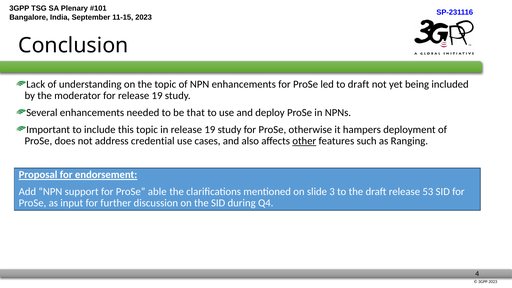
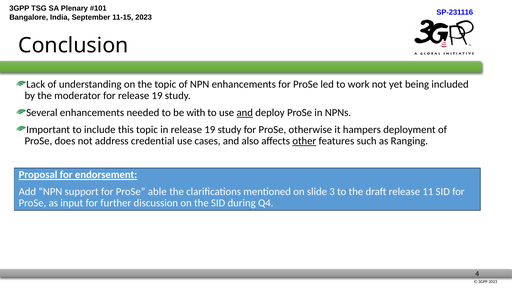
to draft: draft -> work (359, 84)
that: that -> with (196, 113)
and underline: none -> present (245, 113)
53: 53 -> 11 (428, 192)
